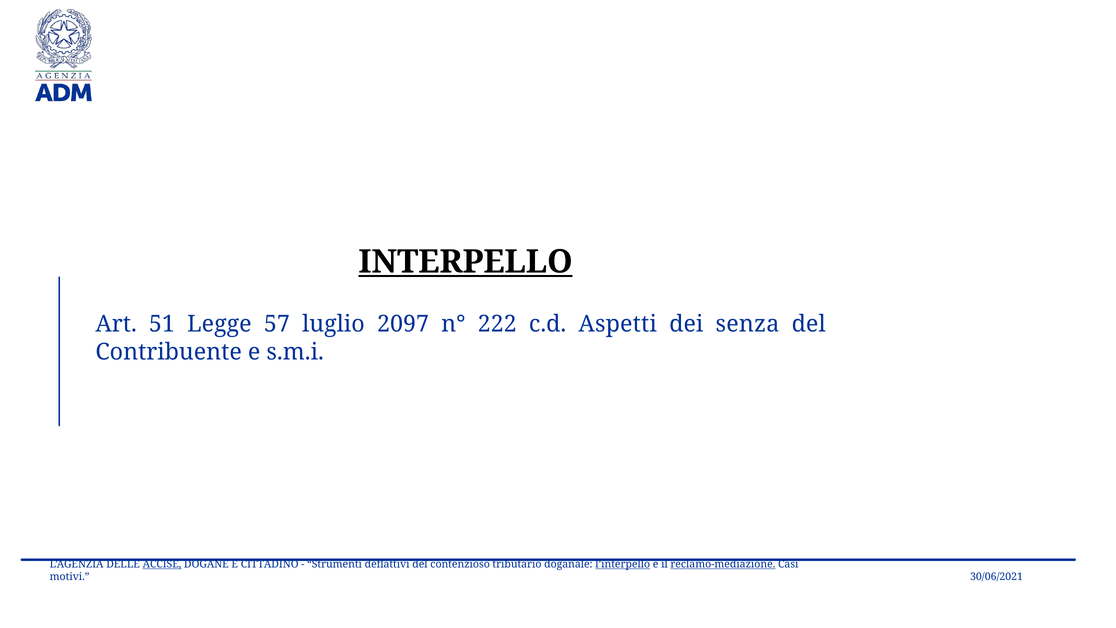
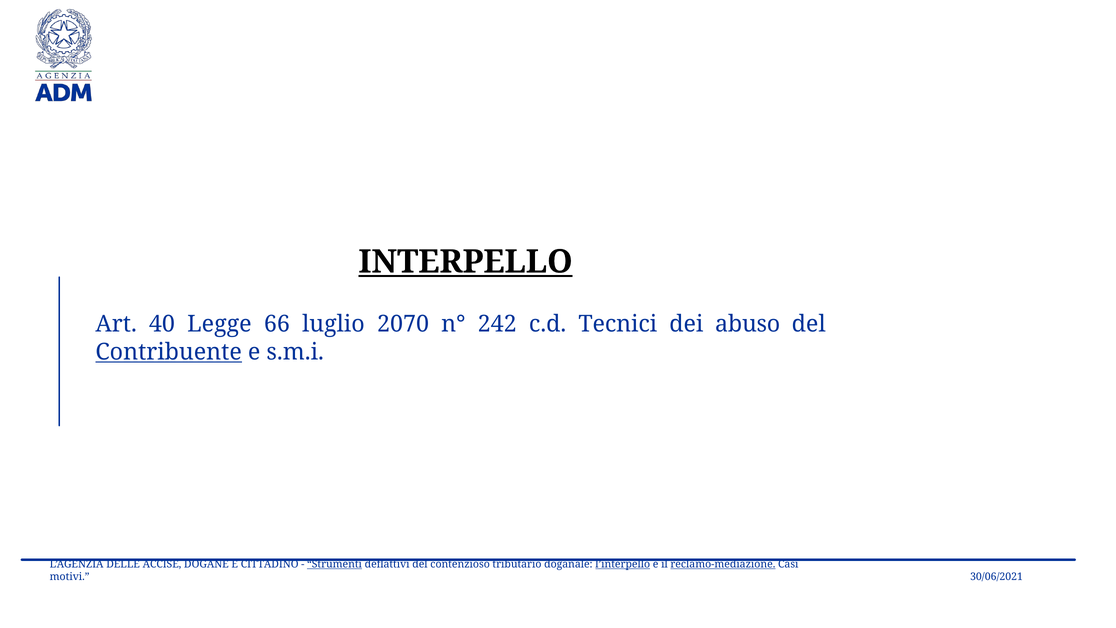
51: 51 -> 40 (162, 324)
57: 57 -> 66 (277, 324)
2097: 2097 -> 2070 (403, 324)
222: 222 -> 242 (497, 324)
Aspetti: Aspetti -> Tecnici (618, 324)
senza: senza -> abuso (748, 324)
Contribuente underline: none -> present (169, 352)
ACCISE underline: present -> none (162, 564)
Strumenti underline: none -> present (335, 564)
